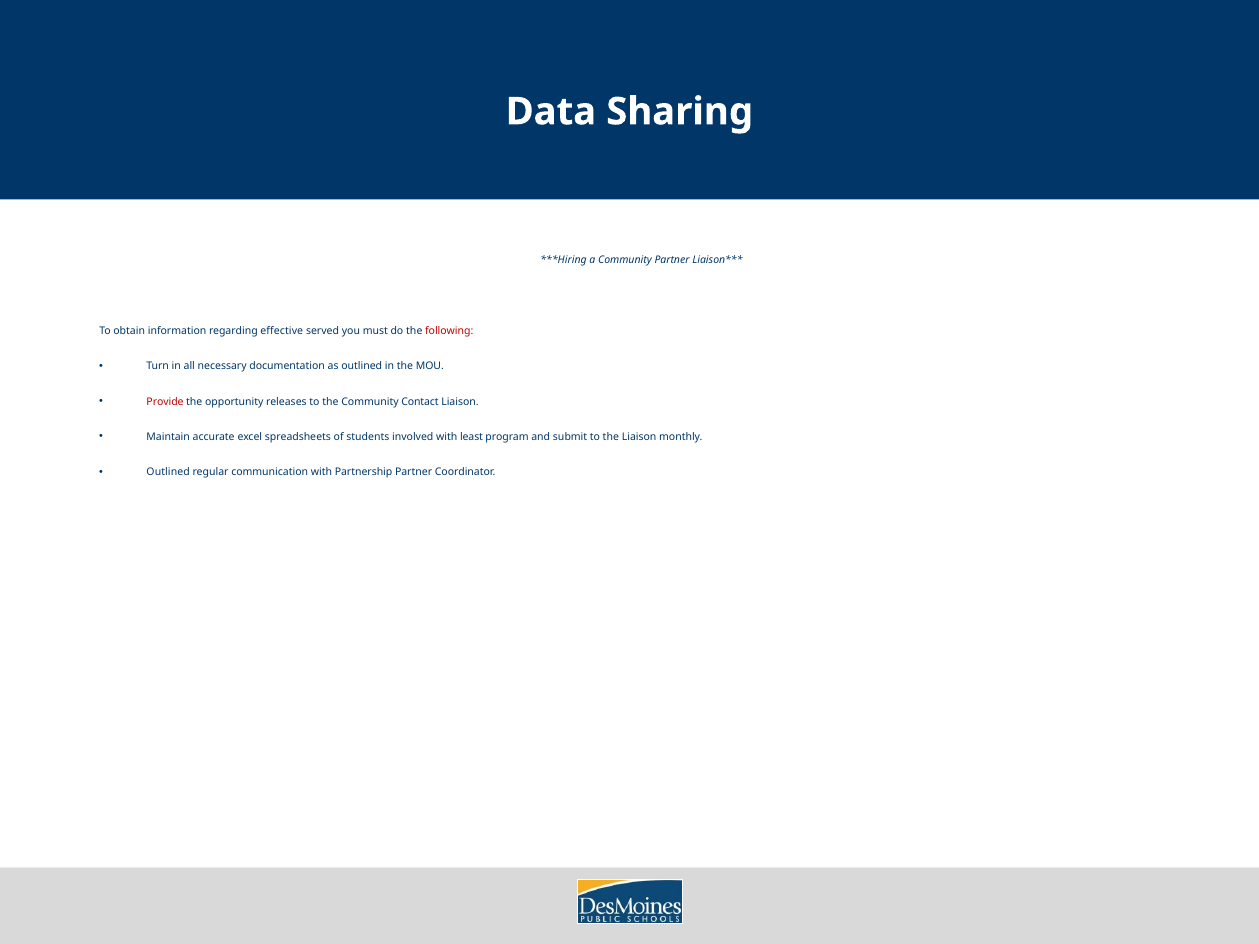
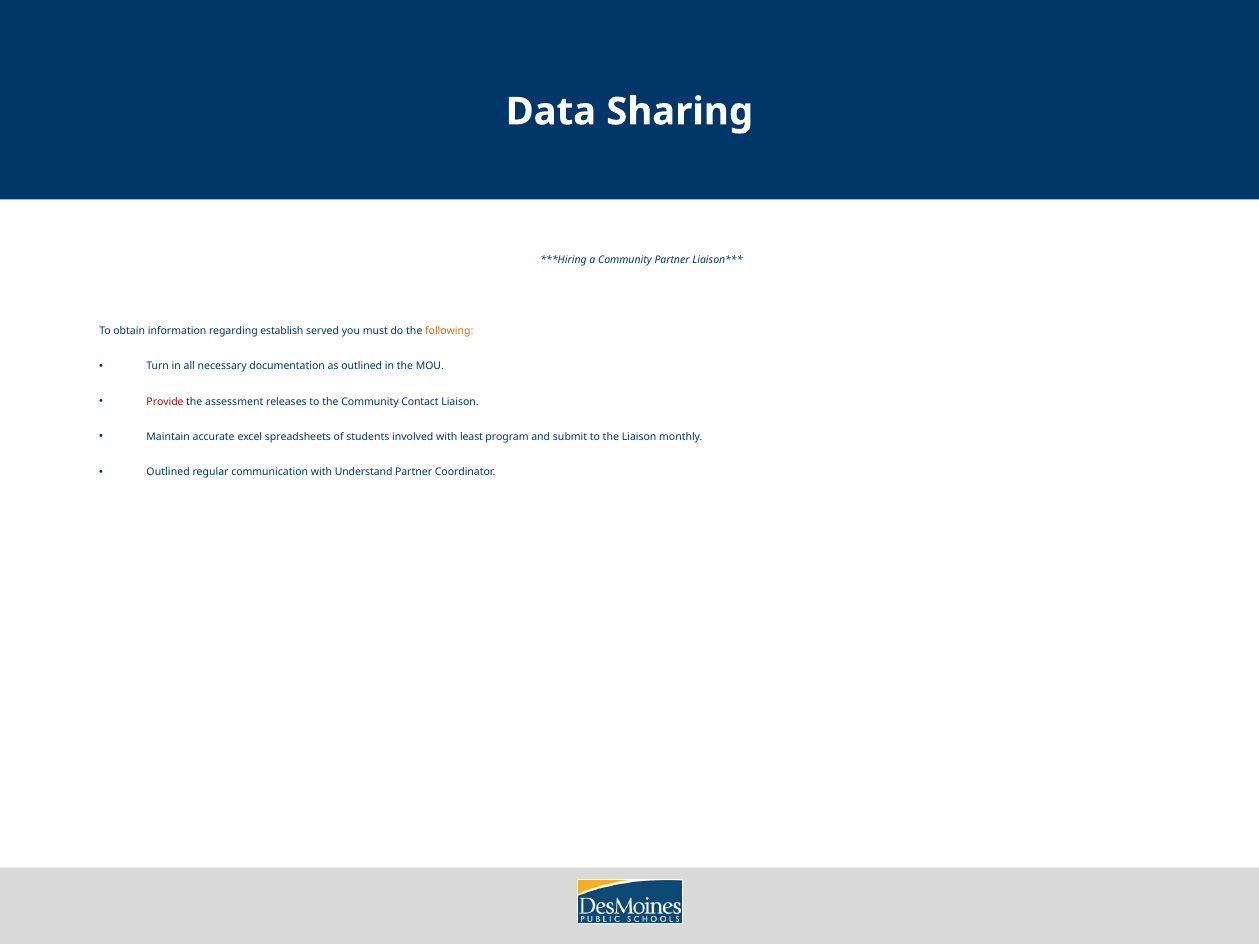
effective: effective -> establish (282, 331)
following colour: red -> orange (449, 331)
opportunity: opportunity -> assessment (234, 402)
Partnership: Partnership -> Understand (364, 472)
